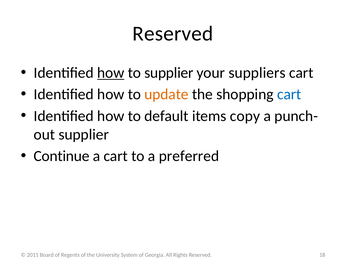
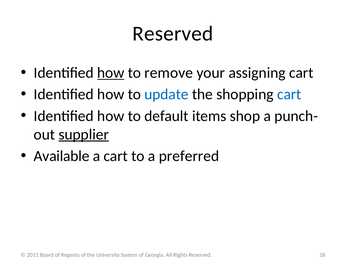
to supplier: supplier -> remove (169, 73)
suppliers: suppliers -> assigning (257, 73)
update colour: orange -> blue (166, 94)
copy: copy -> shop (245, 116)
supplier underline: none -> present (84, 134)
Continue: Continue -> Available (62, 156)
